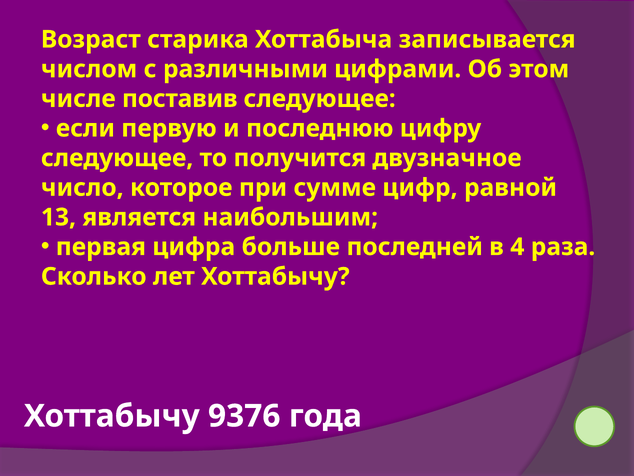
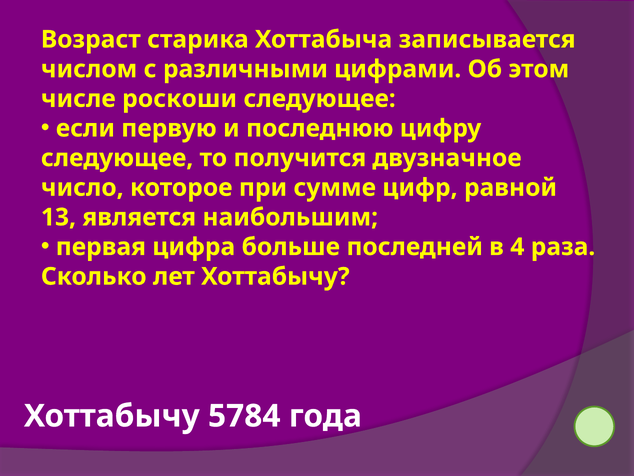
поставив: поставив -> роскоши (180, 99)
9376: 9376 -> 5784 (244, 416)
